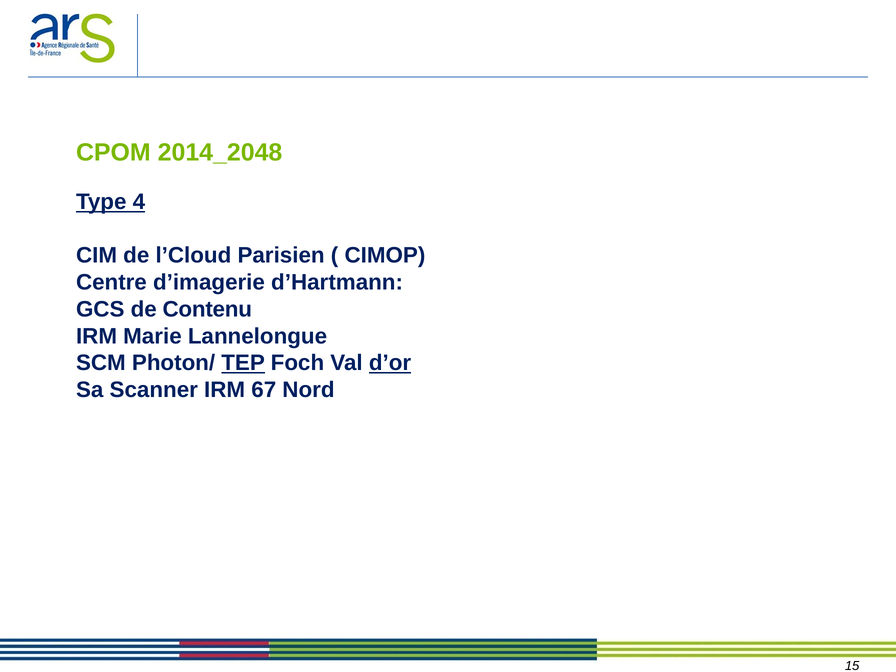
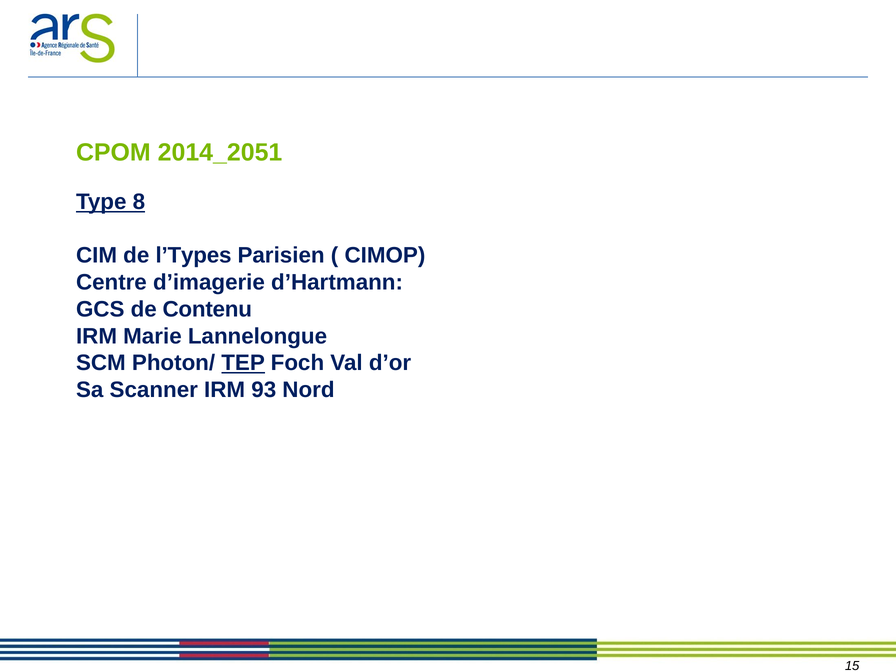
2014_2048: 2014_2048 -> 2014_2051 (220, 153)
4: 4 -> 8 (139, 202)
l’Cloud: l’Cloud -> l’Types (194, 256)
d’or underline: present -> none (390, 363)
67: 67 -> 93 (264, 390)
